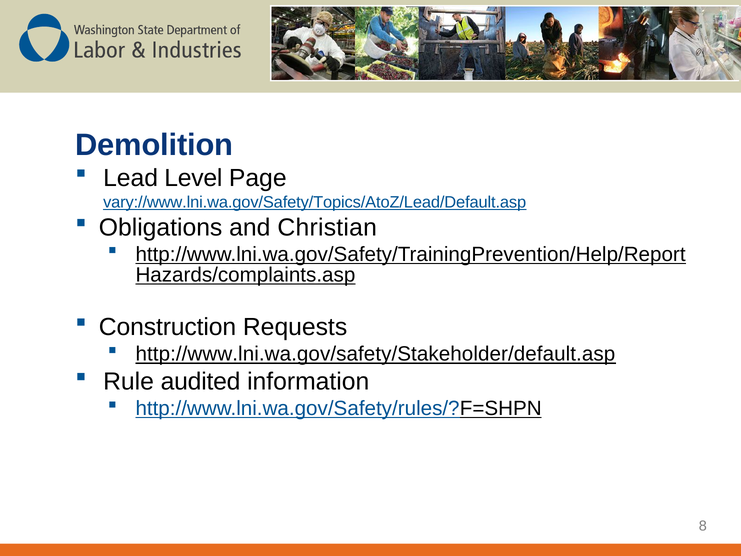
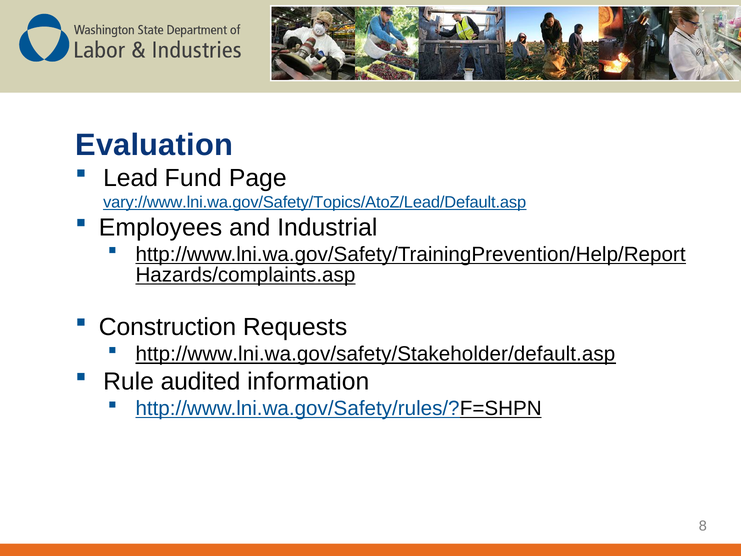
Demolition: Demolition -> Evaluation (154, 145)
Level: Level -> Fund (193, 178)
Obligations: Obligations -> Employees (161, 227)
Christian: Christian -> Industrial (327, 227)
